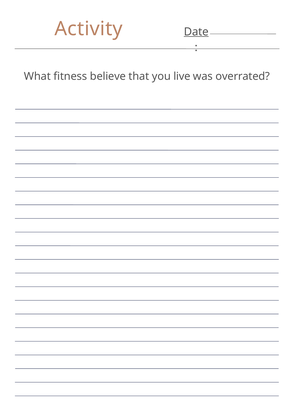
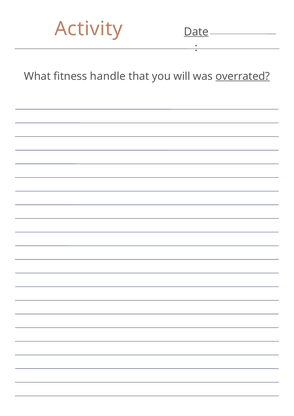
believe: believe -> handle (108, 76)
live: live -> will (182, 76)
overrated underline: none -> present (243, 76)
